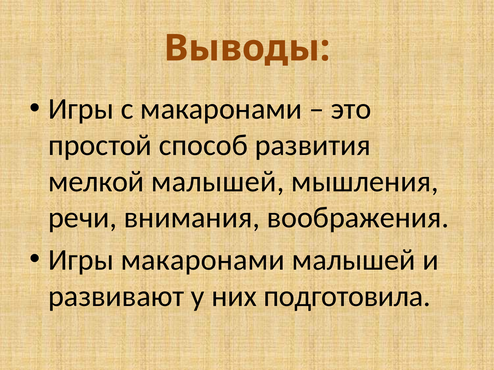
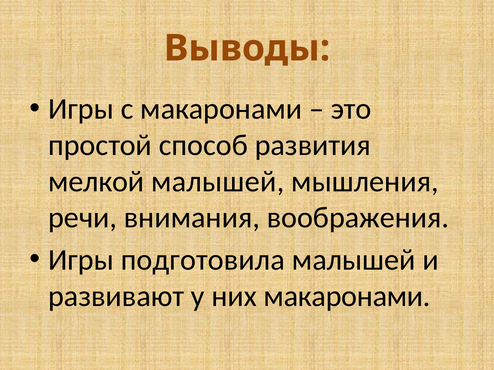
Игры макаронами: макаронами -> подготовила (203, 260)
них подготовила: подготовила -> макаронами (347, 297)
